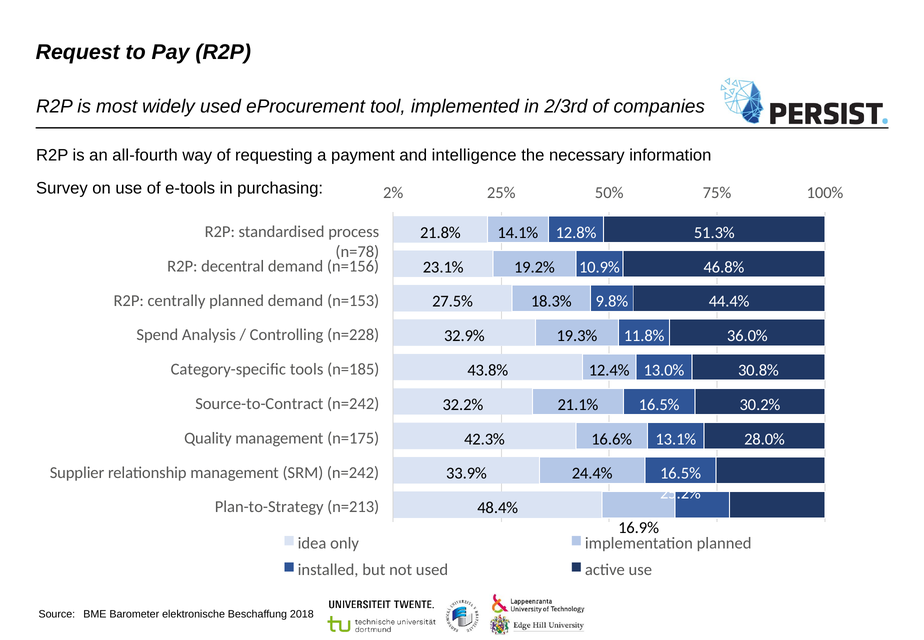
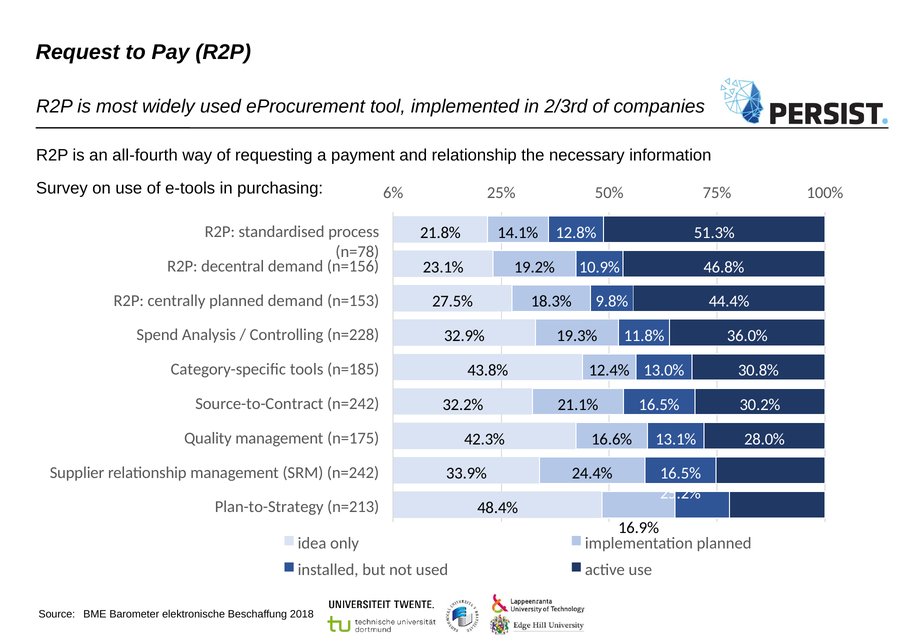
and intelligence: intelligence -> relationship (474, 155)
2%: 2% -> 6% (393, 193)
